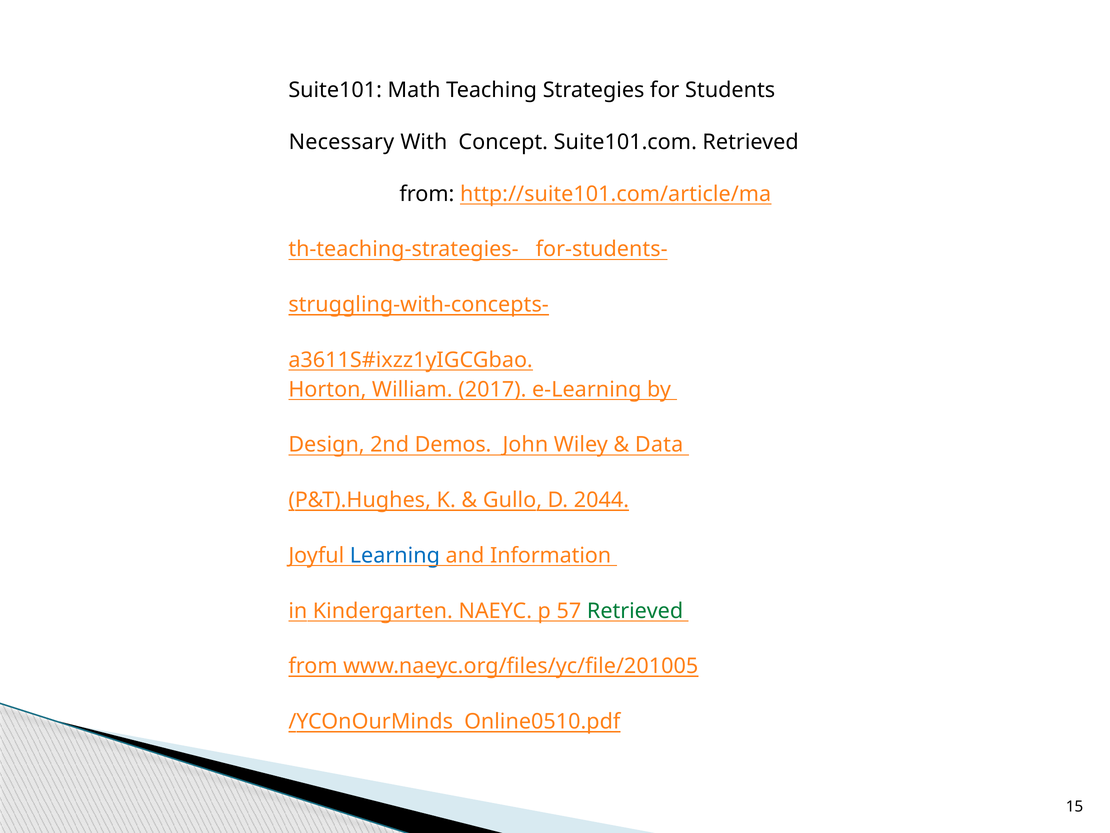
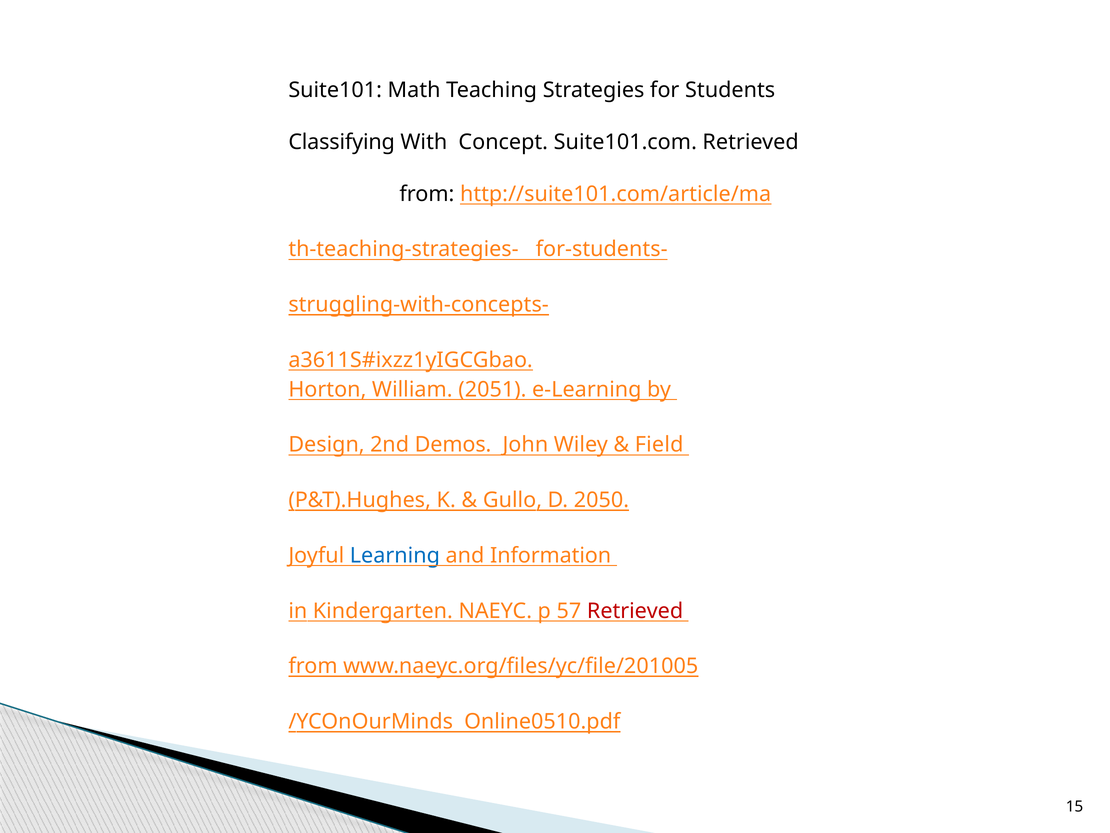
Necessary: Necessary -> Classifying (342, 142)
2017: 2017 -> 2051 (492, 389)
Data: Data -> Field (659, 445)
2044: 2044 -> 2050 (601, 500)
Retrieved colour: green -> red (635, 611)
